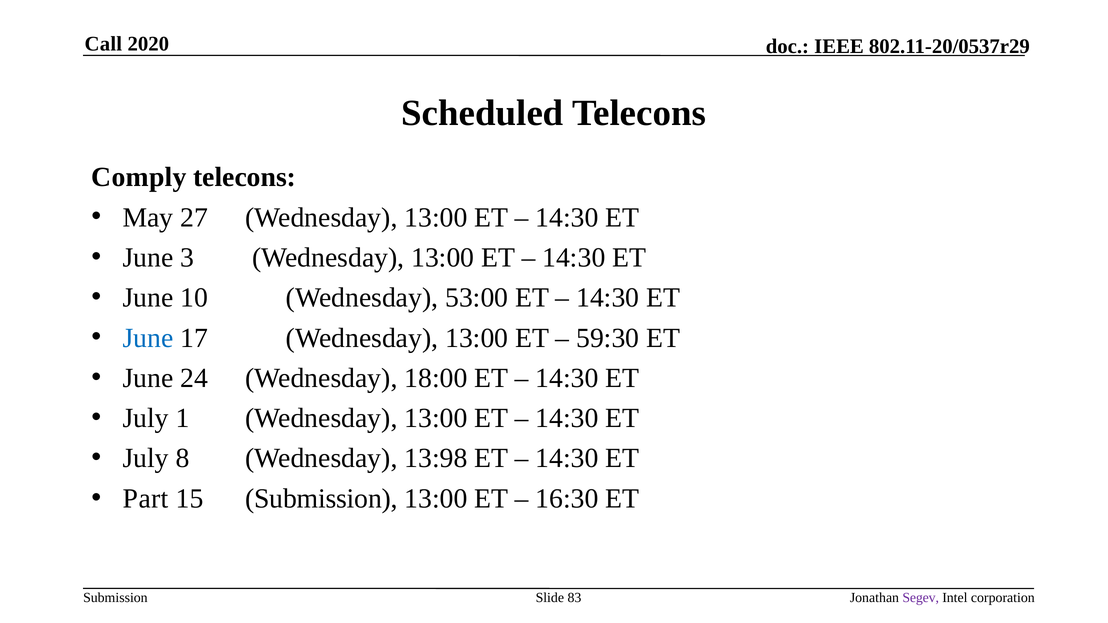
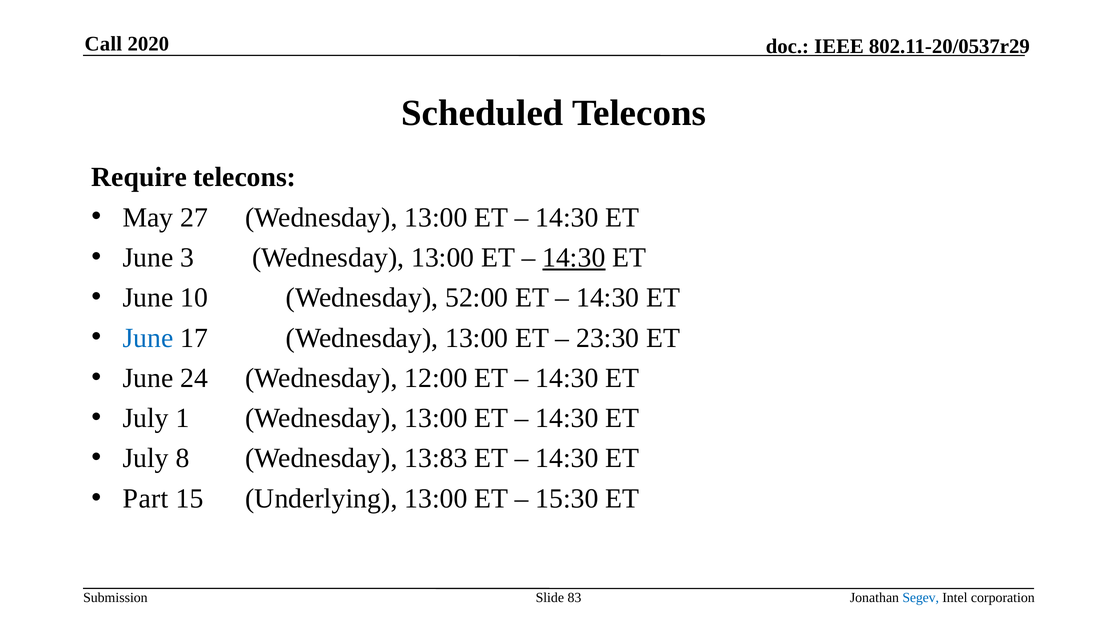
Comply: Comply -> Require (139, 177)
14:30 underline: none -> present (574, 258)
53:00: 53:00 -> 52:00 (477, 298)
59:30: 59:30 -> 23:30 (608, 338)
18:00: 18:00 -> 12:00 (436, 378)
13:98: 13:98 -> 13:83 (436, 459)
15 Submission: Submission -> Underlying (321, 499)
16:30: 16:30 -> 15:30 (567, 499)
Segev colour: purple -> blue (921, 598)
